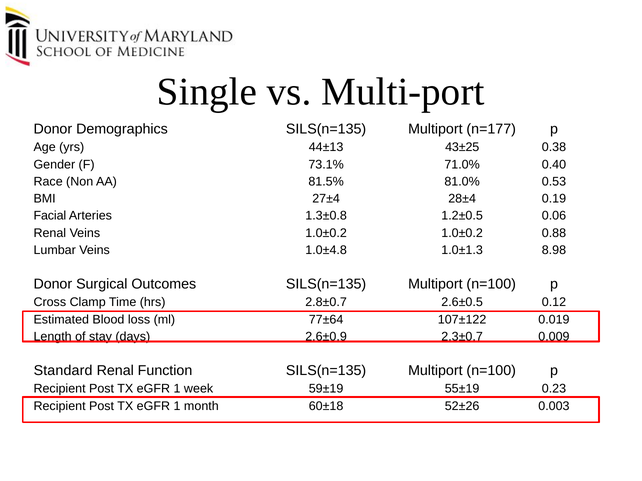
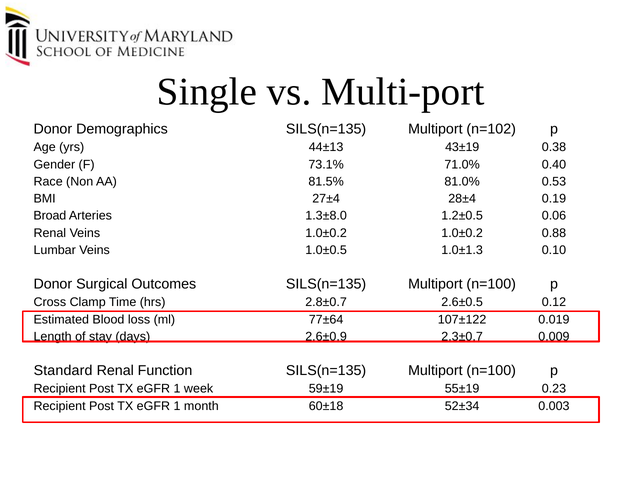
n=177: n=177 -> n=102 (491, 129)
43±25: 43±25 -> 43±19 (462, 147)
Facial: Facial -> Broad (50, 216)
1.3±0.8: 1.3±0.8 -> 1.3±8.0 (326, 216)
1.0±4.8: 1.0±4.8 -> 1.0±0.5 (326, 250)
8.98: 8.98 -> 0.10 (554, 250)
52±26: 52±26 -> 52±34 (462, 406)
